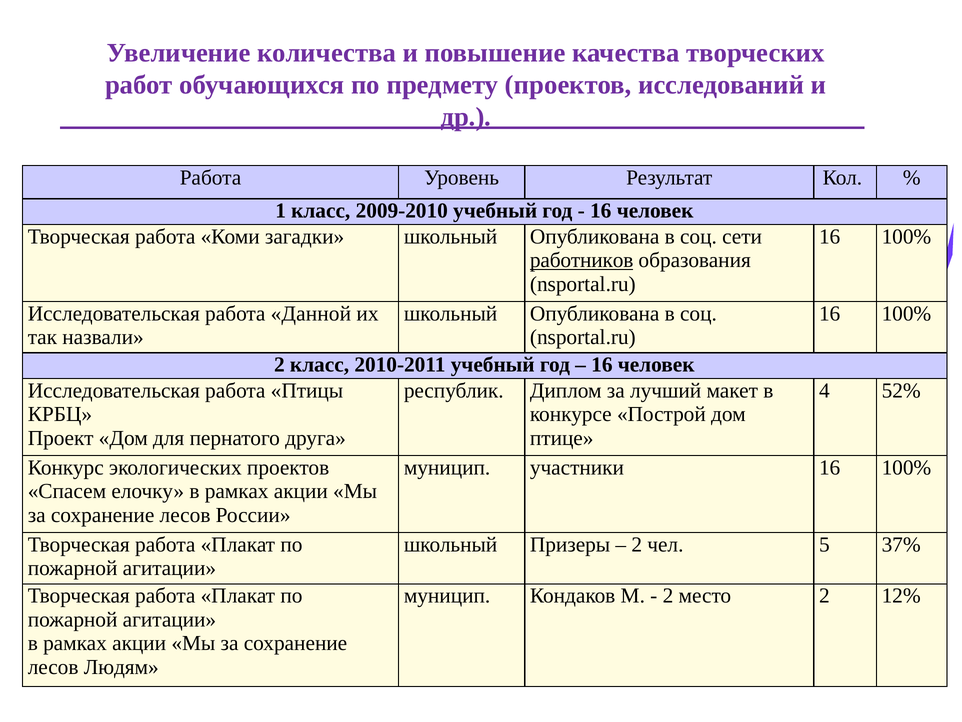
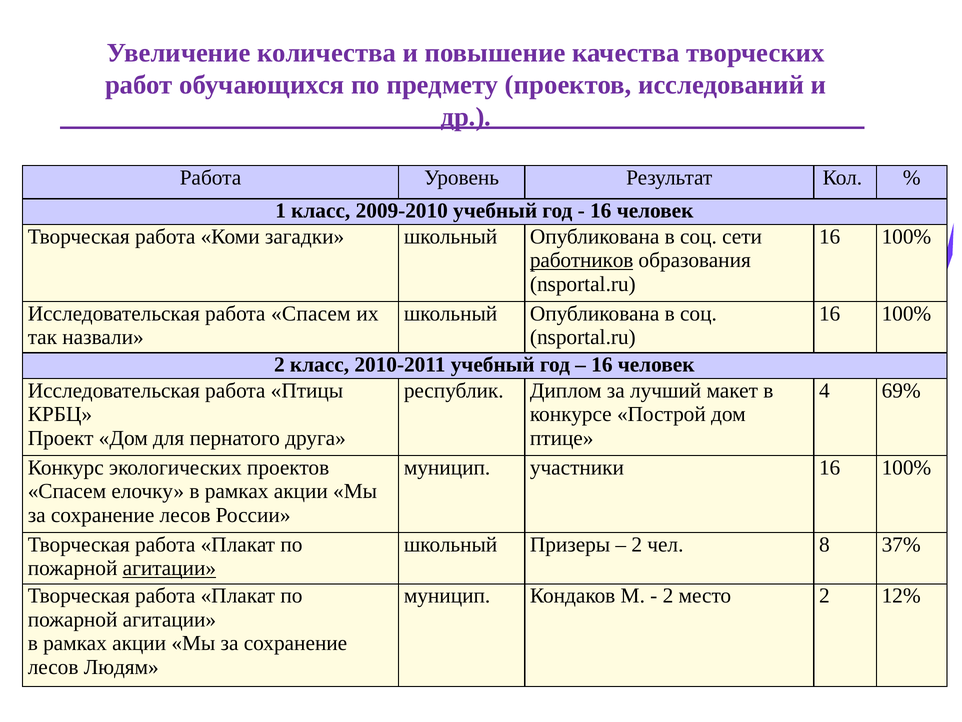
работа Данной: Данной -> Спасем (311, 313)
52%: 52% -> 69% (901, 390)
5: 5 -> 8 (824, 544)
агитации underline: none -> present (169, 568)
